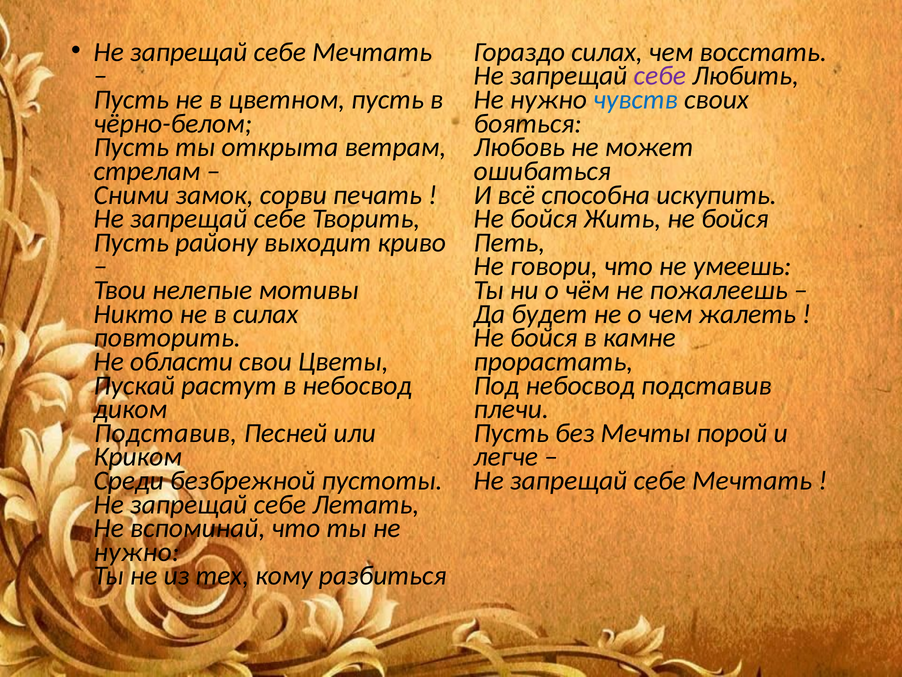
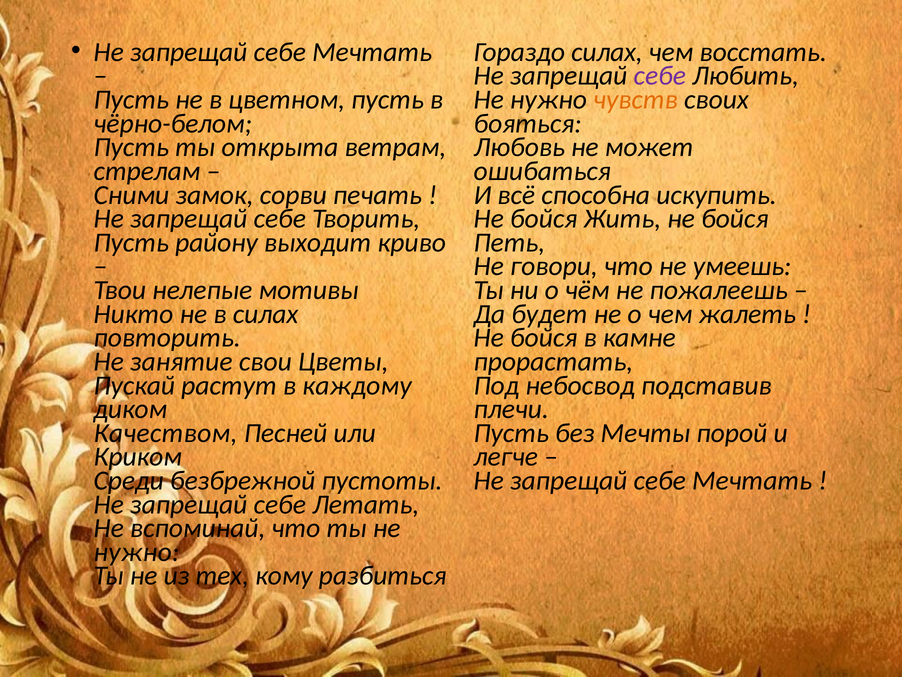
чувств colour: blue -> orange (636, 100)
области: области -> занятие (181, 361)
в небосвод: небосвод -> каждому (357, 385)
Подставив: Подставив -> Качеством (166, 433)
